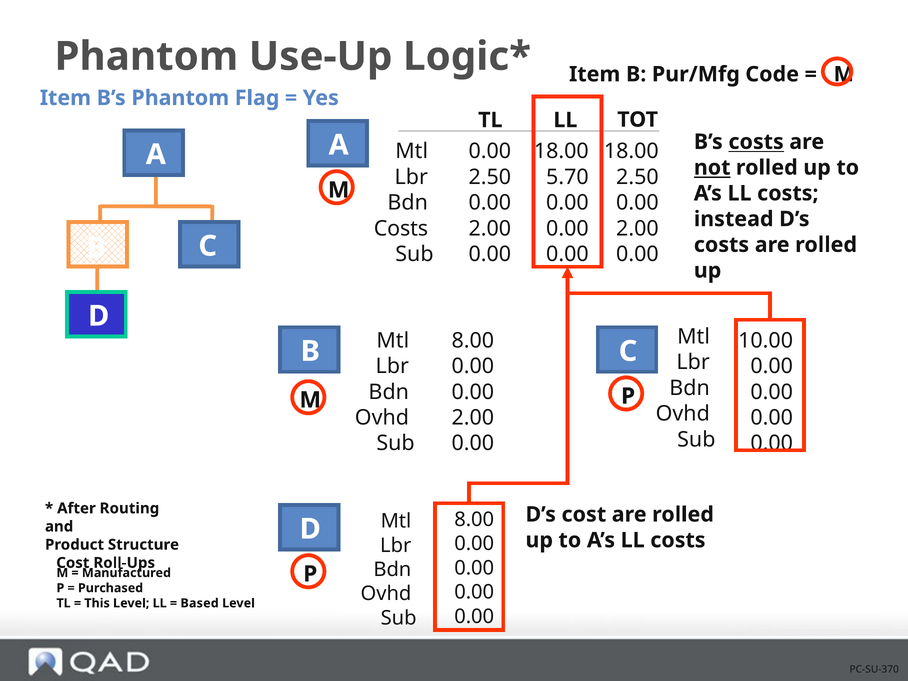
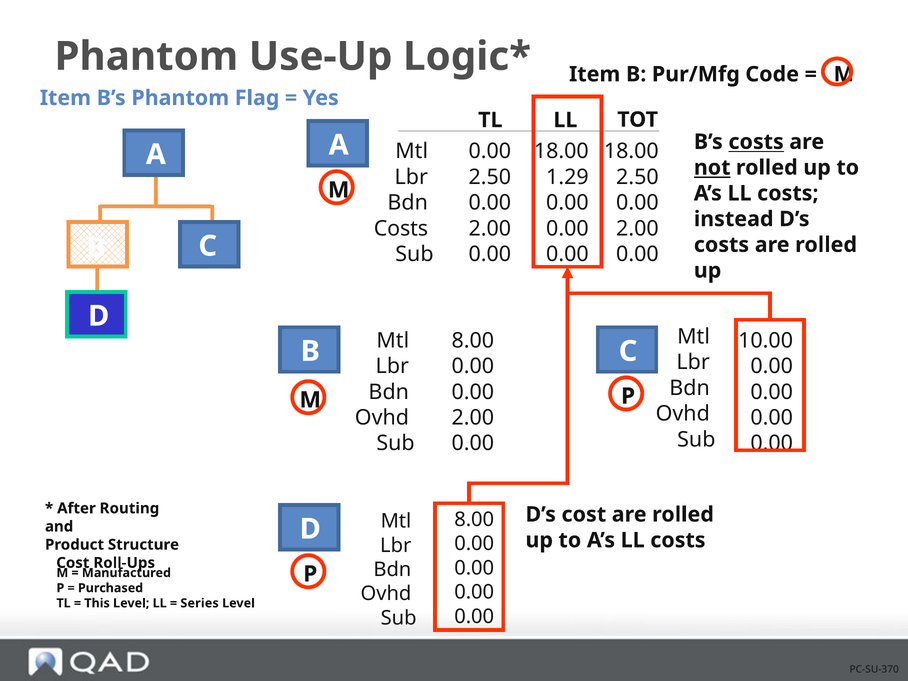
5.70: 5.70 -> 1.29 (567, 177)
Based: Based -> Series (200, 603)
